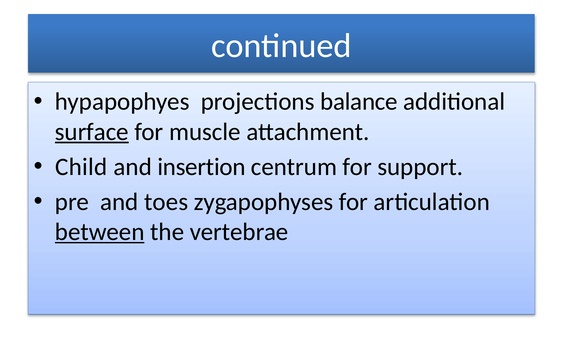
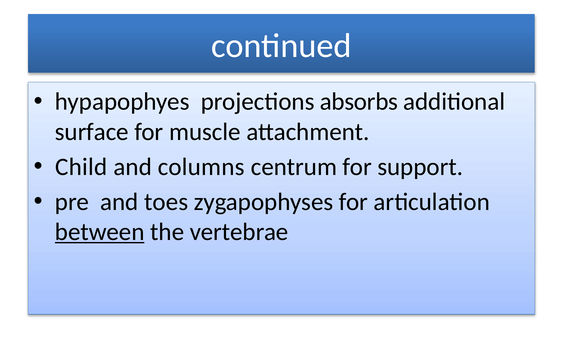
balance: balance -> absorbs (359, 102)
surface underline: present -> none (92, 132)
insertion: insertion -> columns (201, 167)
